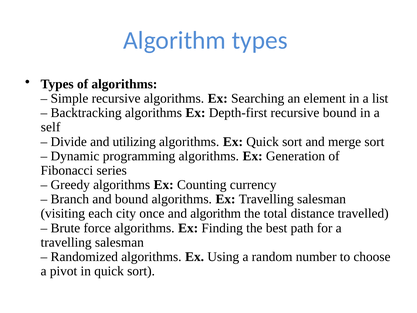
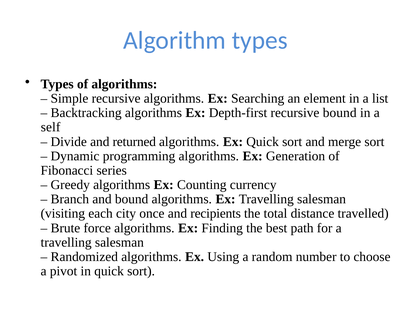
utilizing: utilizing -> returned (134, 142)
and algorithm: algorithm -> recipients (216, 213)
